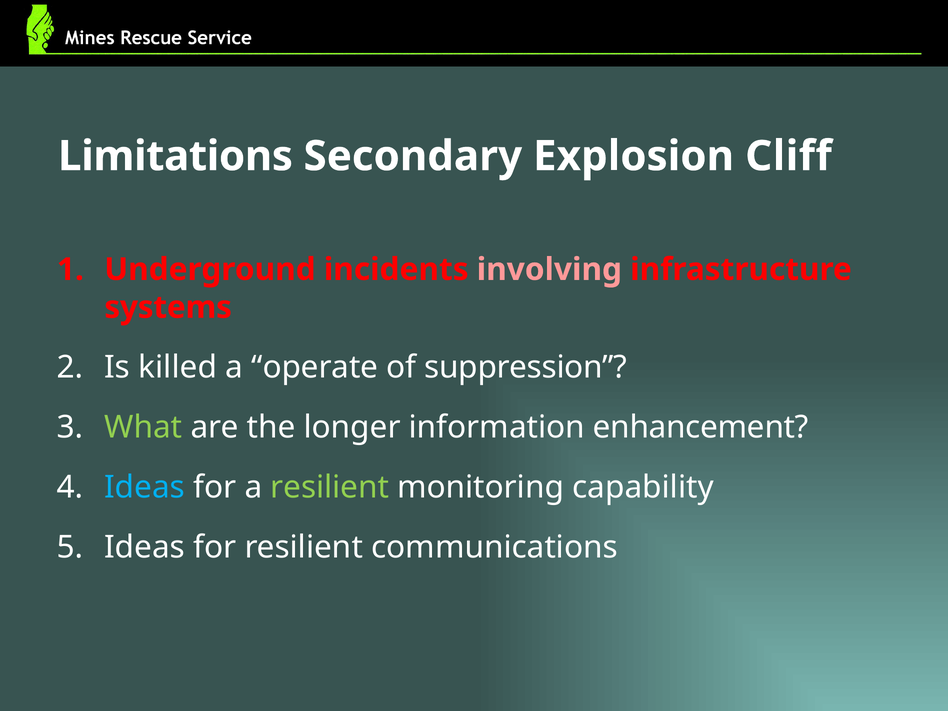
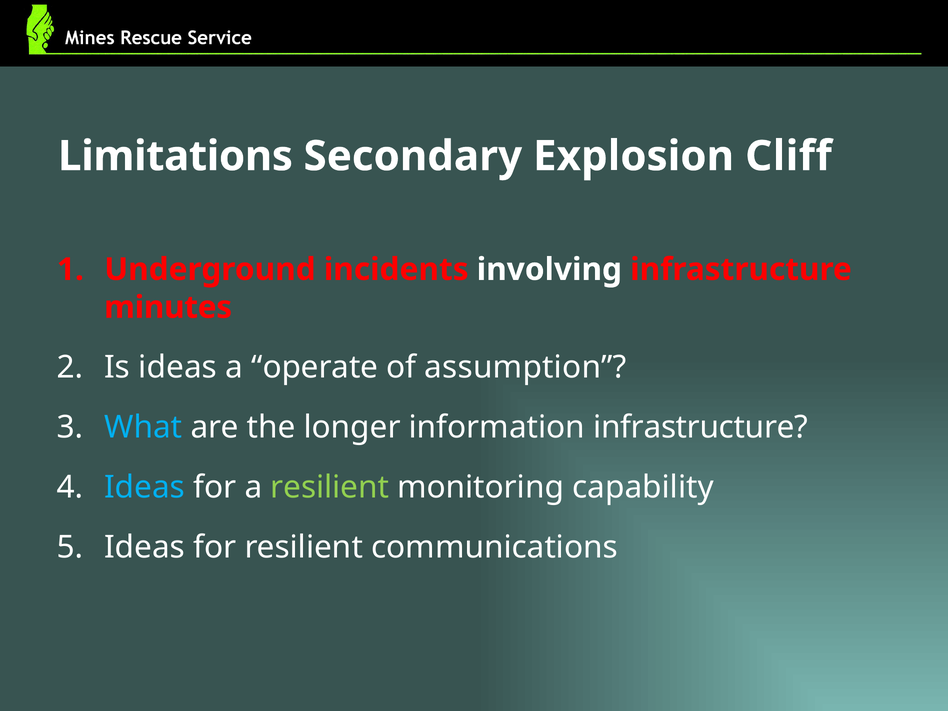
involving colour: pink -> white (549, 269)
systems: systems -> minutes (168, 307)
Is killed: killed -> ideas (178, 367)
suppression: suppression -> assumption (526, 367)
What colour: light green -> light blue (143, 427)
information enhancement: enhancement -> infrastructure (701, 427)
